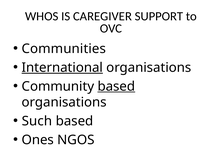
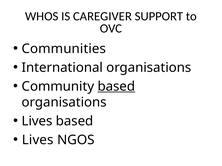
International underline: present -> none (62, 68)
Such: Such -> Lives (37, 121)
Ones: Ones -> Lives (38, 140)
